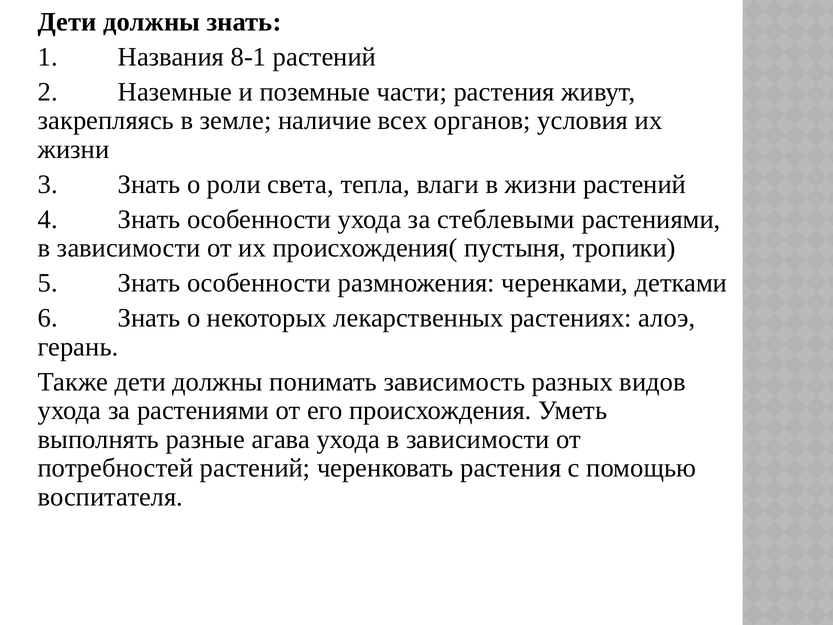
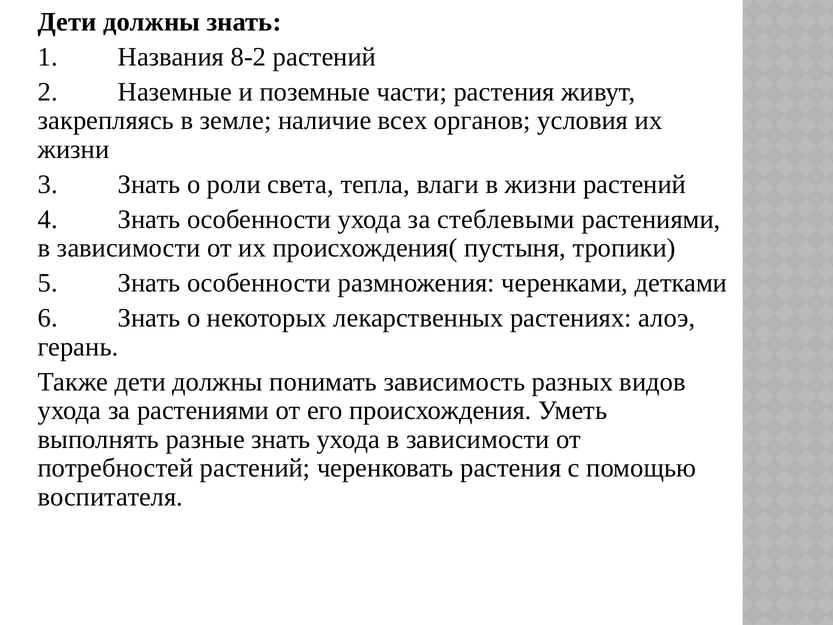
8-1: 8-1 -> 8-2 (248, 57)
разные агава: агава -> знать (281, 439)
